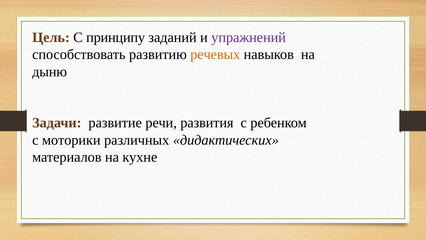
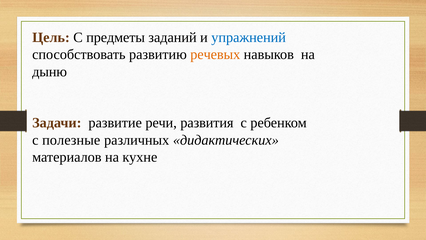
принципу: принципу -> предметы (116, 38)
упражнений colour: purple -> blue (249, 38)
моторики: моторики -> полезные (71, 140)
